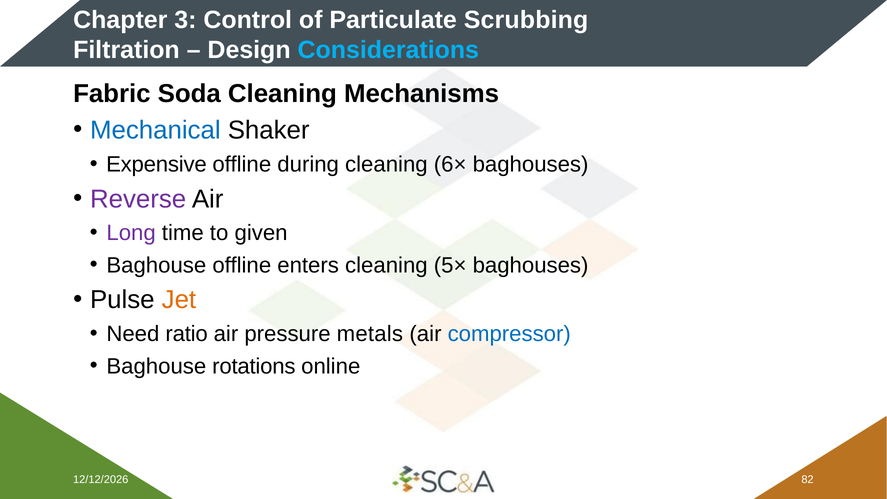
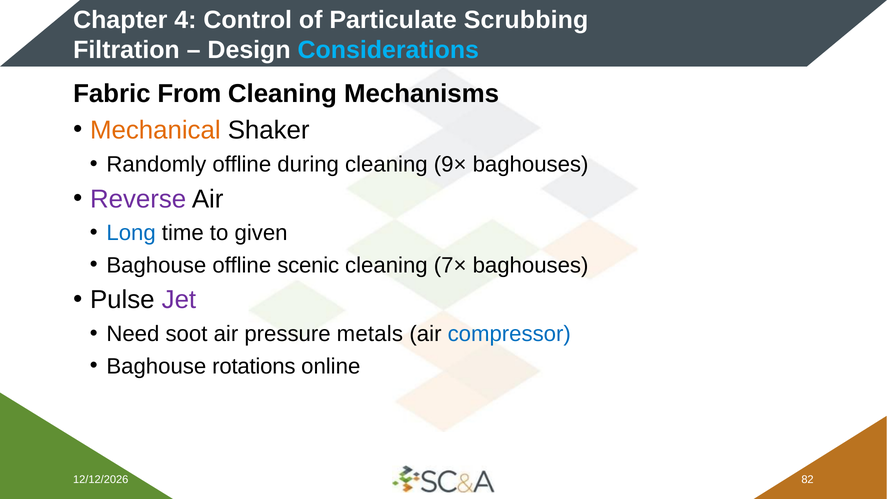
3: 3 -> 4 (185, 20)
Soda: Soda -> From (189, 94)
Mechanical colour: blue -> orange (155, 130)
Expensive: Expensive -> Randomly (156, 164)
6×: 6× -> 9× (450, 164)
Long colour: purple -> blue (131, 233)
enters: enters -> scenic (308, 265)
5×: 5× -> 7× (450, 265)
Jet colour: orange -> purple (179, 300)
ratio: ratio -> soot (186, 334)
